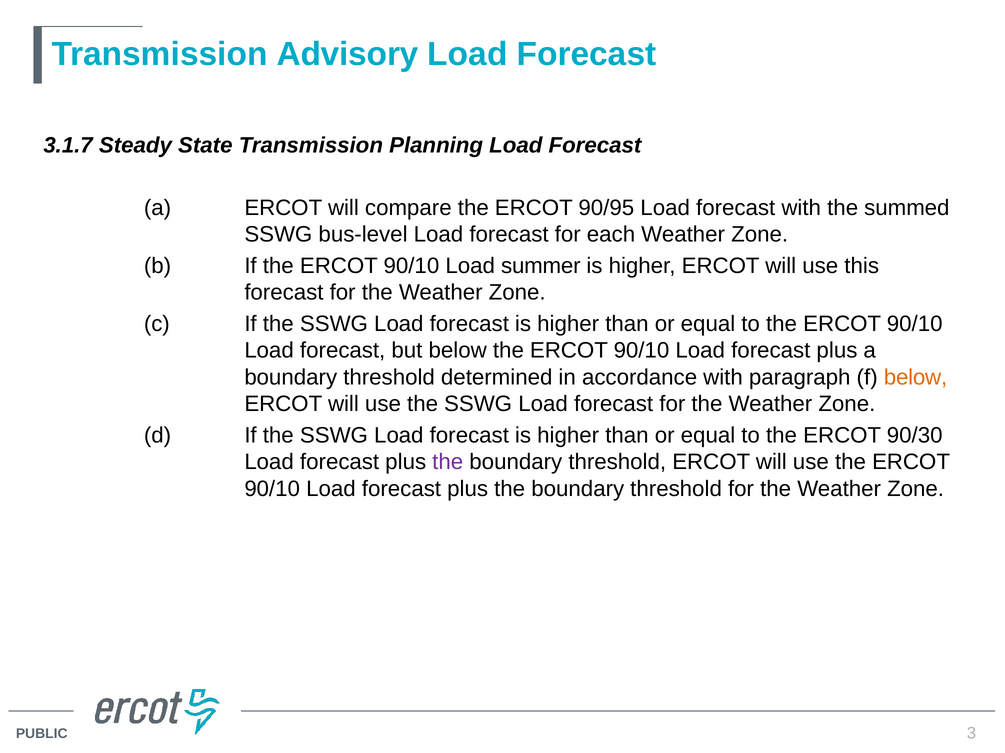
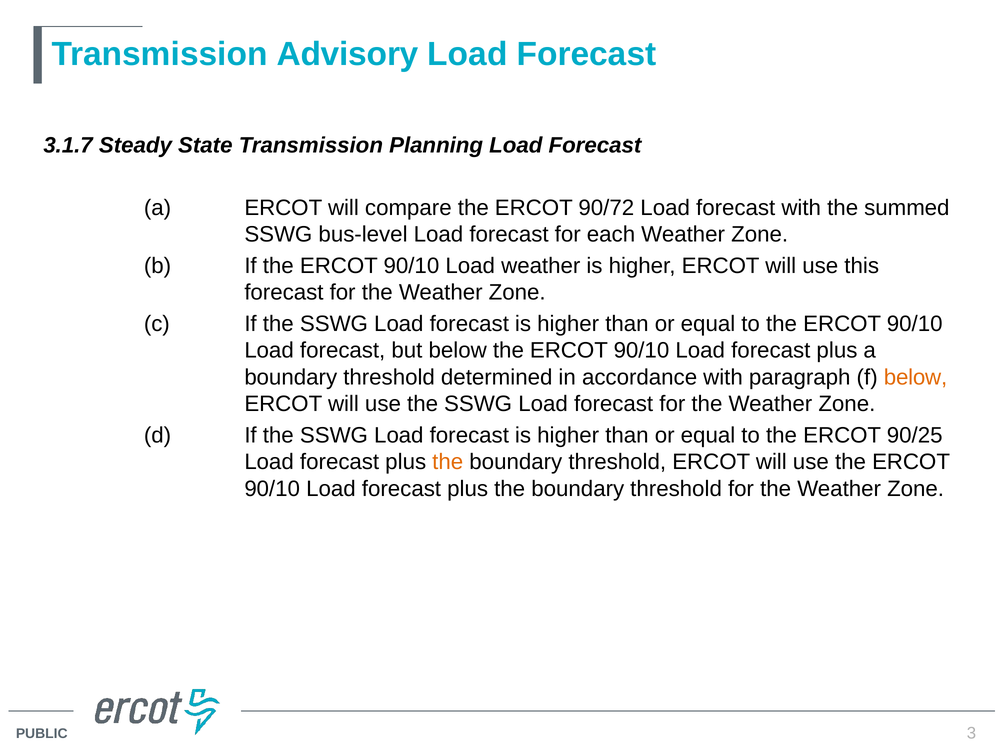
90/95: 90/95 -> 90/72 (606, 208)
Load summer: summer -> weather (541, 266)
90/30: 90/30 -> 90/25 (915, 436)
the colour: purple -> orange (448, 463)
